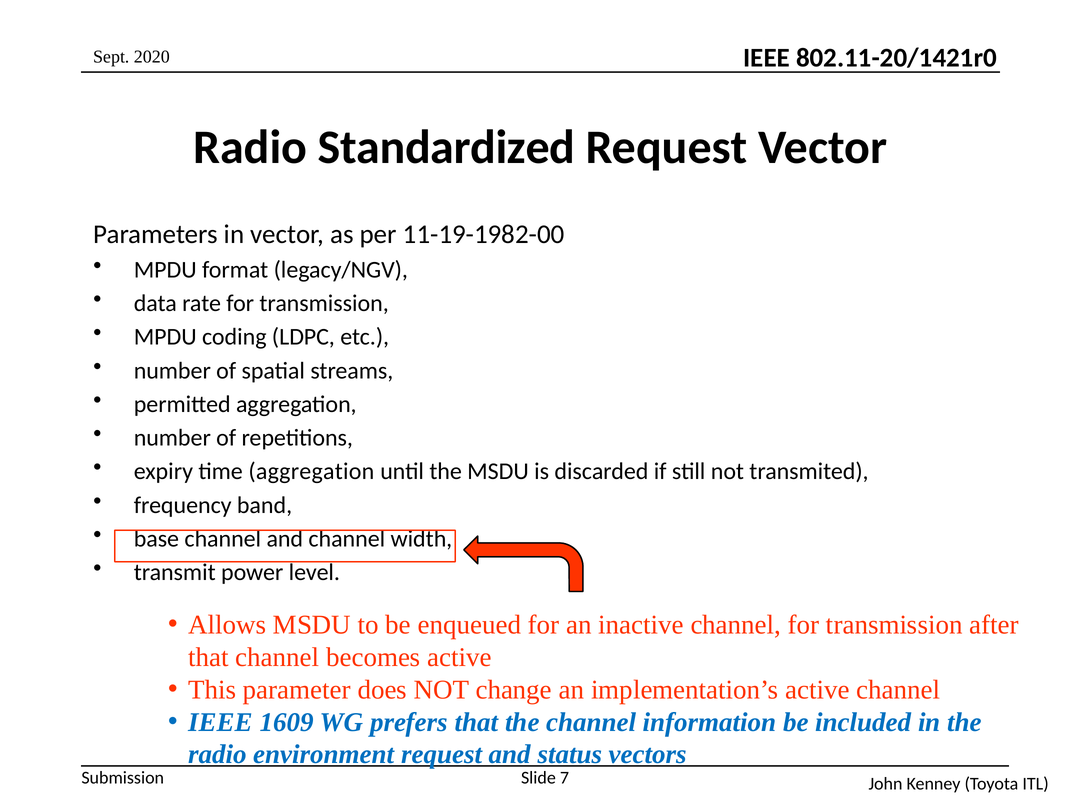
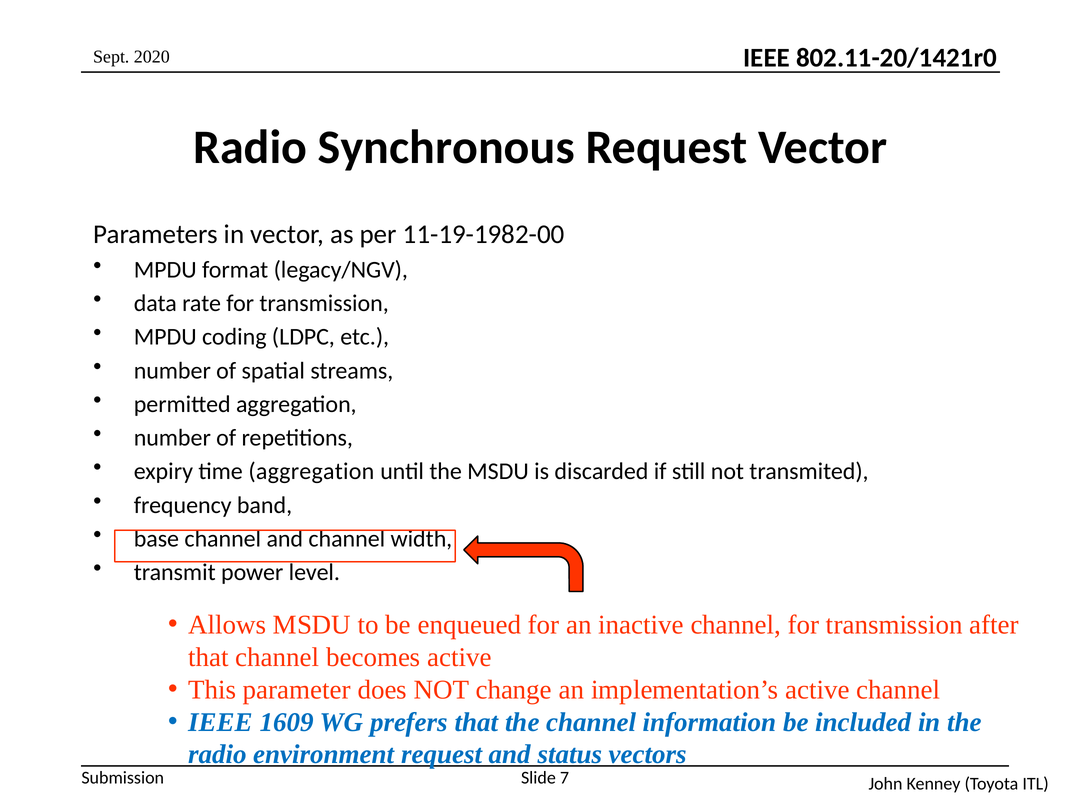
Standardized: Standardized -> Synchronous (446, 147)
